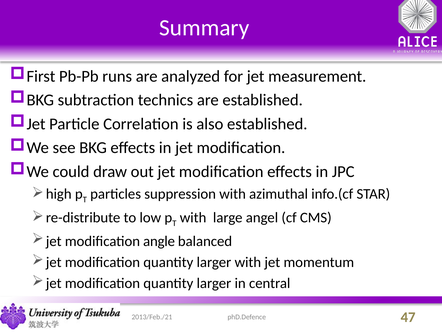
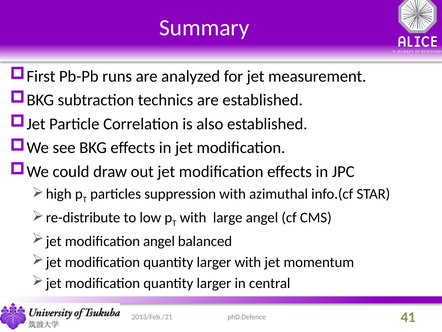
modification angle: angle -> angel (159, 241)
47: 47 -> 41 (408, 317)
